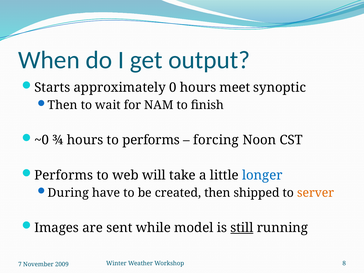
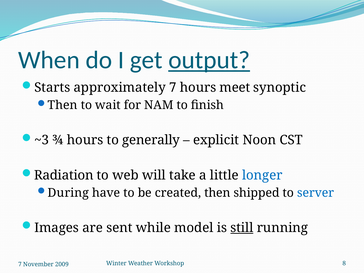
output underline: none -> present (209, 60)
approximately 0: 0 -> 7 (173, 88)
~0: ~0 -> ~3 (42, 140)
to performs: performs -> generally (151, 140)
forcing: forcing -> explicit (216, 140)
Performs: Performs -> Radiation (64, 175)
server colour: orange -> blue (316, 193)
